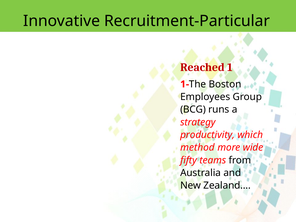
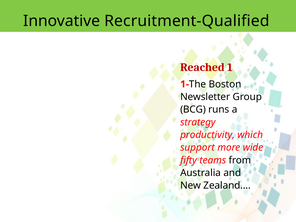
Recruitment-Particular: Recruitment-Particular -> Recruitment-Qualified (187, 21)
Employees: Employees -> Newsletter (205, 97)
method: method -> support (198, 148)
